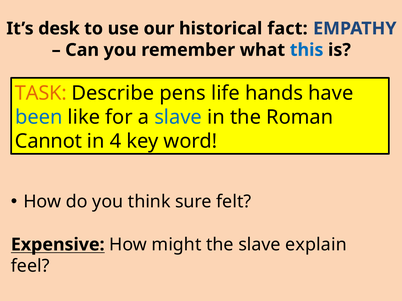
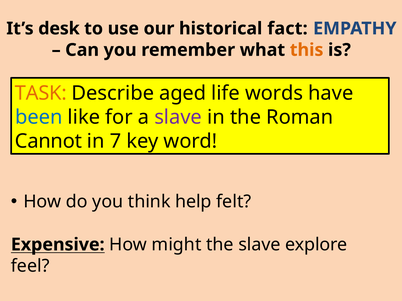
this colour: blue -> orange (307, 50)
pens: pens -> aged (183, 93)
hands: hands -> words (274, 93)
slave colour: blue -> purple (178, 117)
4: 4 -> 7 (116, 142)
sure: sure -> help (193, 202)
explain: explain -> explore (316, 245)
